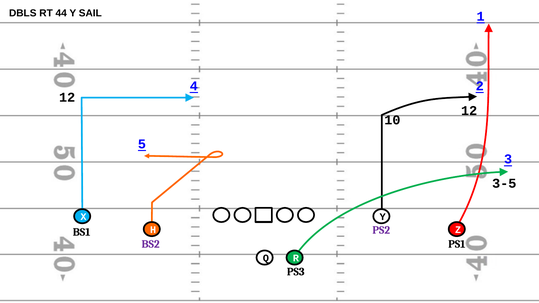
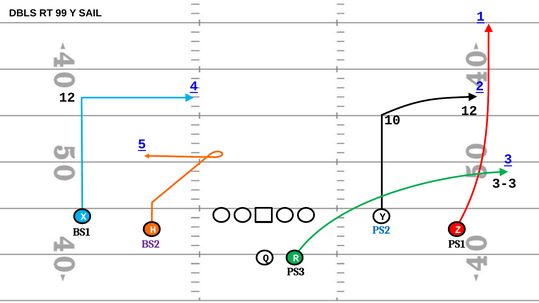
44: 44 -> 99 (61, 13)
3-5: 3-5 -> 3-3 (504, 184)
PS2 colour: purple -> blue (381, 230)
